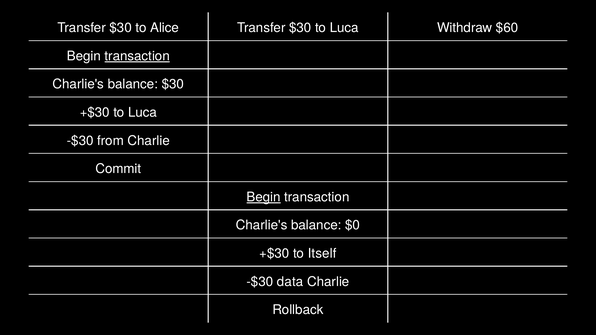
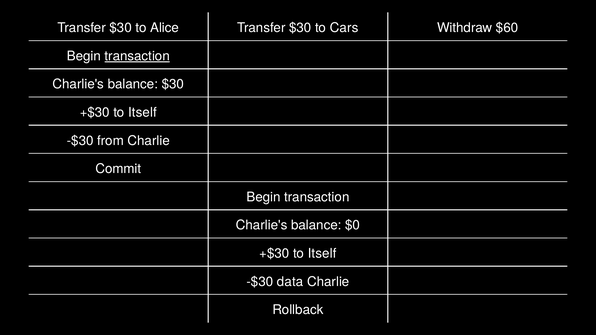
$30 to Luca: Luca -> Cars (344, 28)
Luca: Luca -> Itself (142, 113)
Begin underline: present -> none (264, 197)
